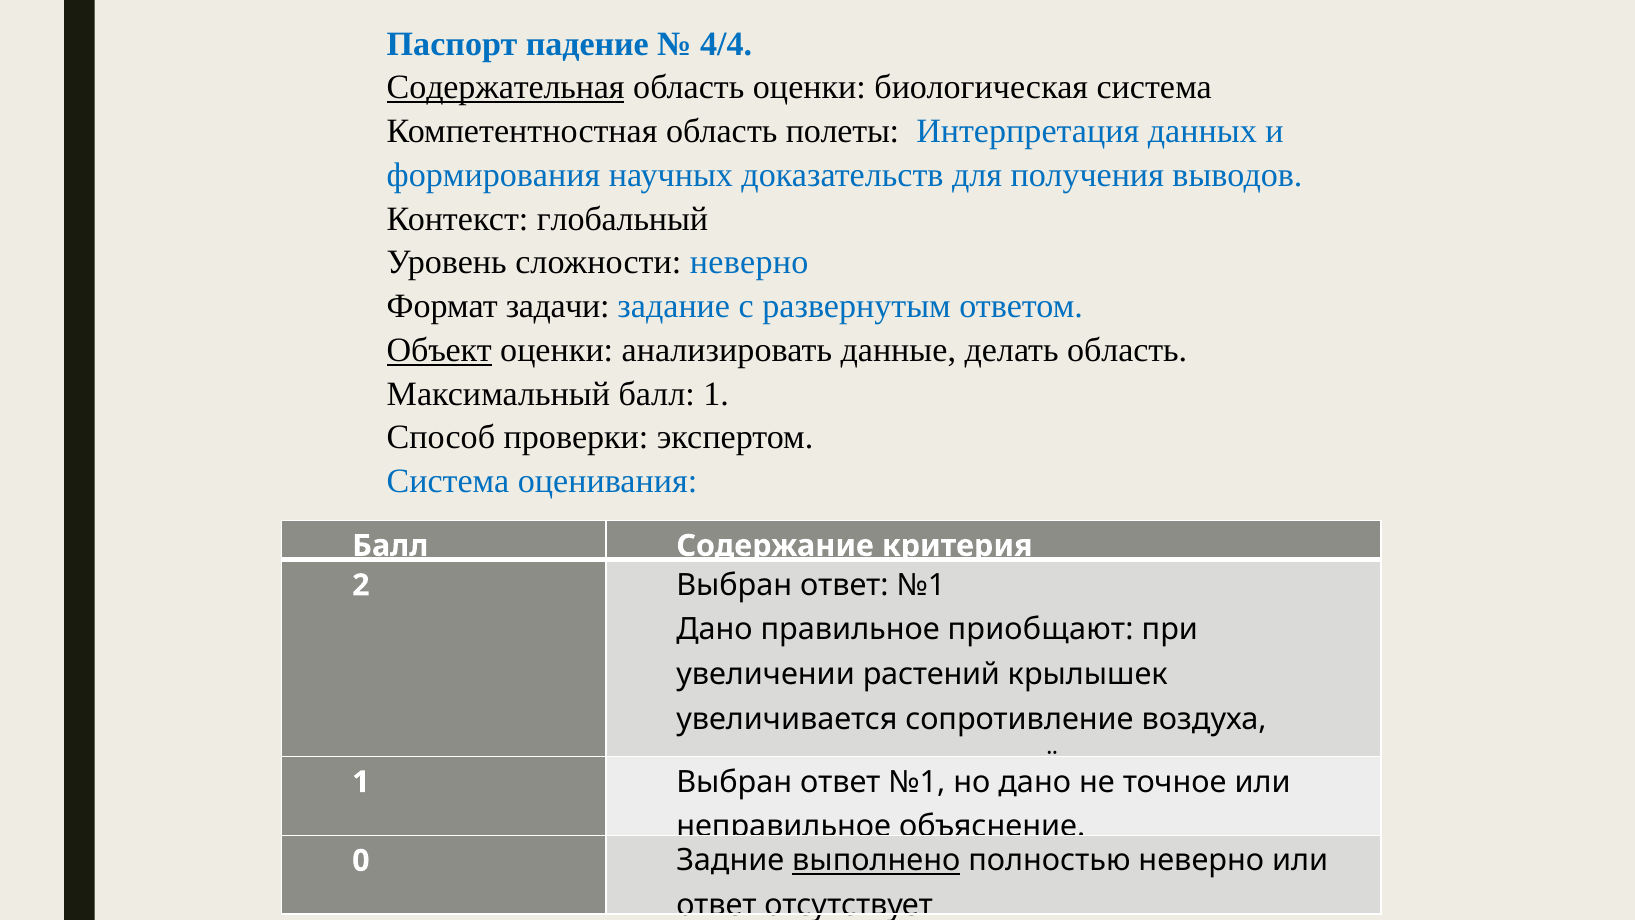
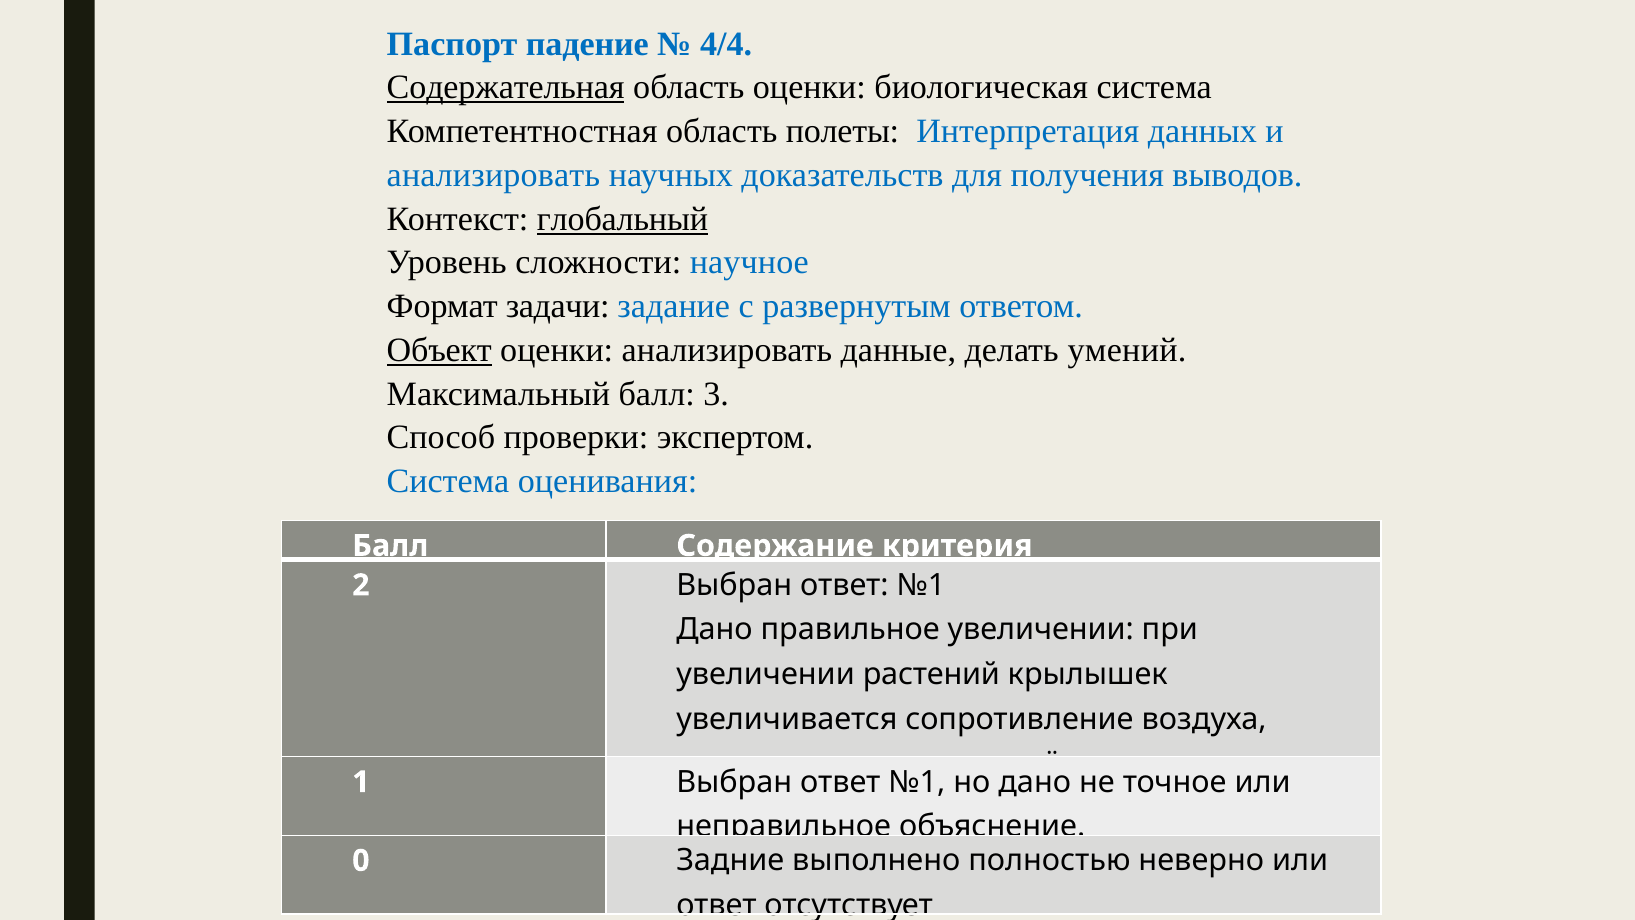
формирования: формирования -> анализировать (493, 175)
глобальный underline: none -> present (622, 219)
сложности неверно: неверно -> научное (749, 263)
делать область: область -> умений (1127, 350)
балл 1: 1 -> 3 (716, 394)
правильное приобщают: приобщают -> увеличении (1041, 630)
выполнено underline: present -> none (876, 861)
